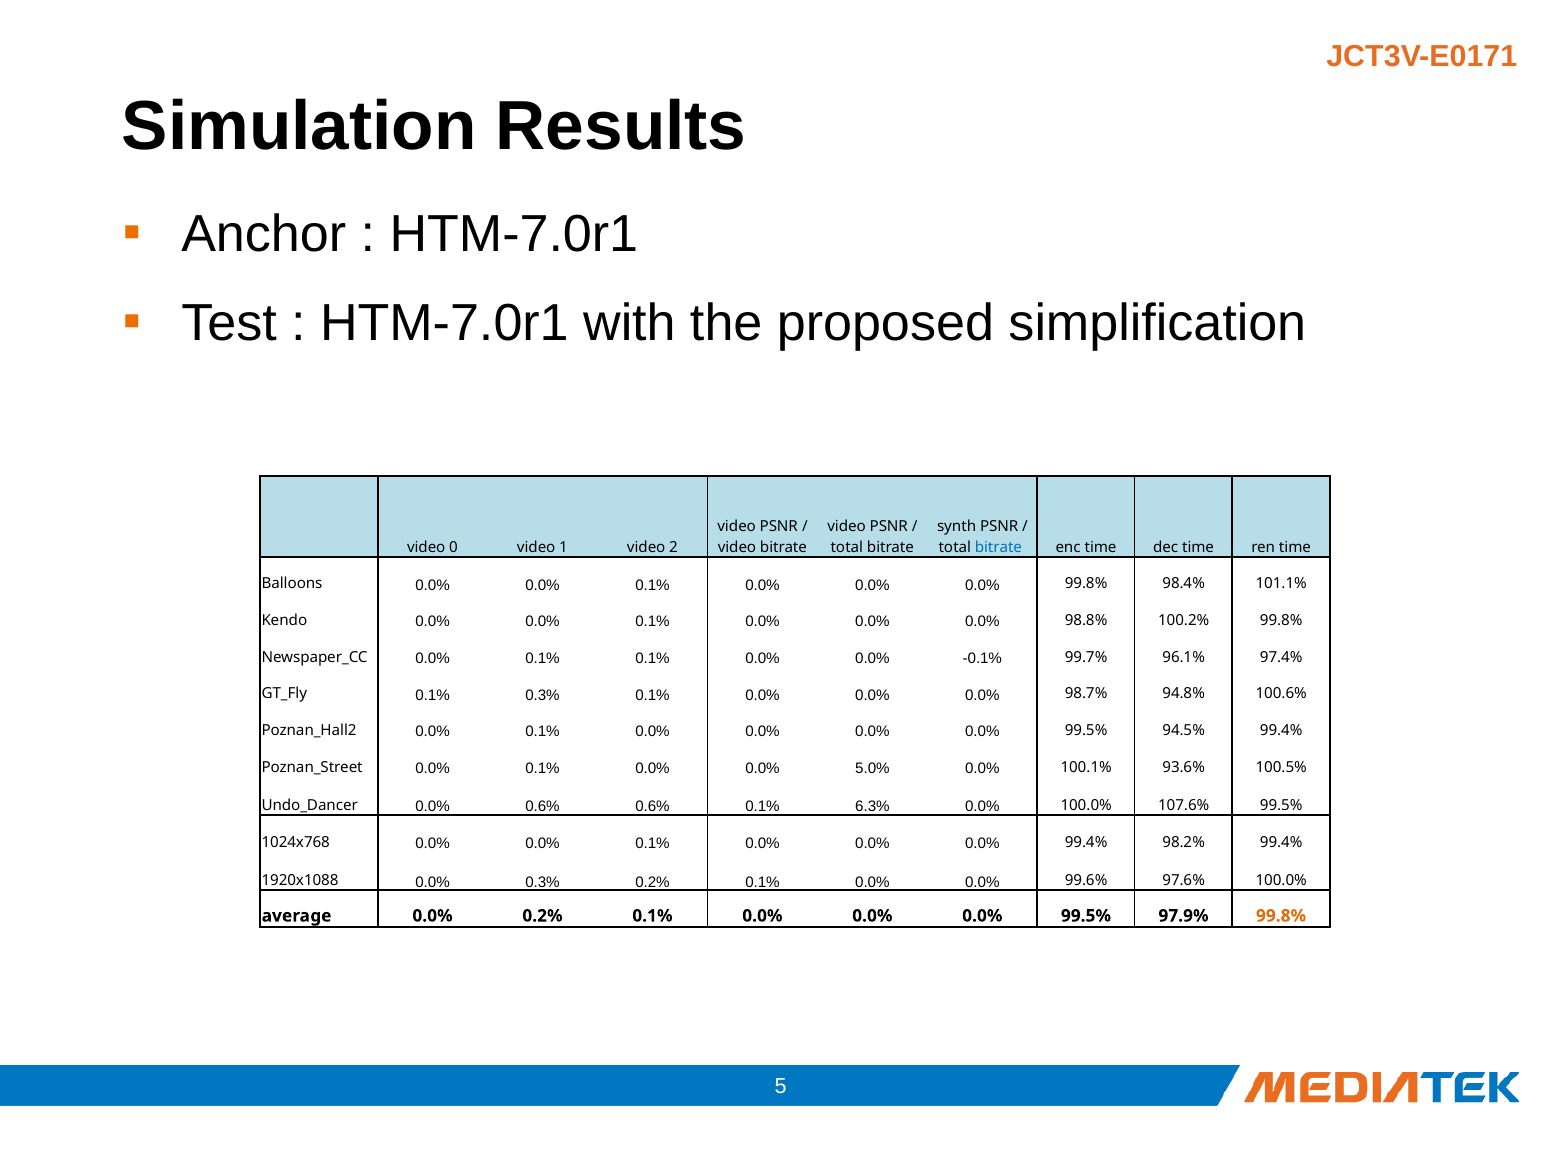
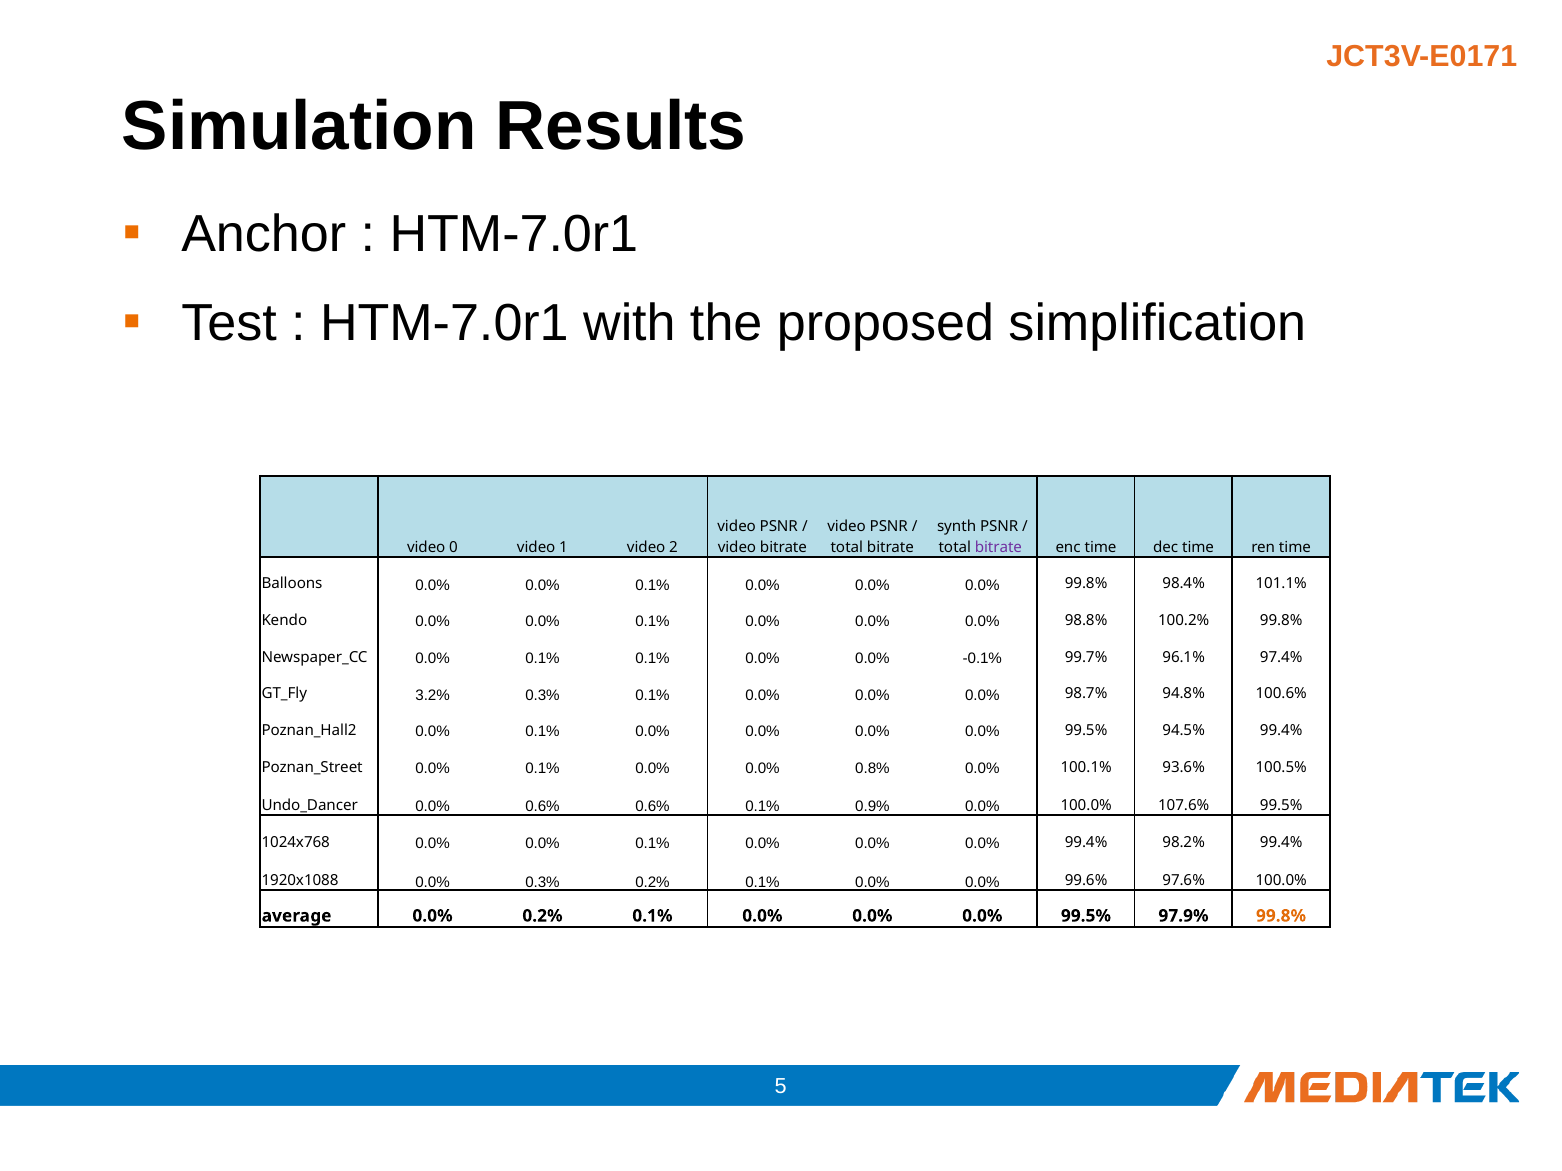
bitrate colour: blue -> purple (998, 548)
0.1%: 0.1% -> 3.2% (433, 695)
5.0%: 5.0% -> 0.8% (872, 769)
6.3%: 6.3% -> 0.9% (872, 807)
